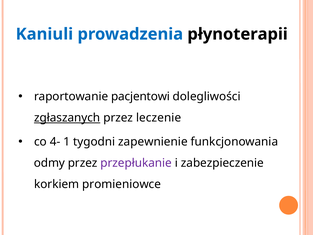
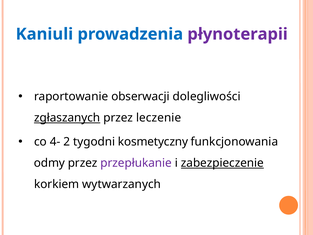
płynoterapii colour: black -> purple (238, 34)
pacjentowi: pacjentowi -> obserwacji (140, 96)
1: 1 -> 2 (67, 142)
zapewnienie: zapewnienie -> kosmetyczny (153, 142)
zabezpieczenie underline: none -> present (222, 163)
promieniowce: promieniowce -> wytwarzanych (122, 184)
